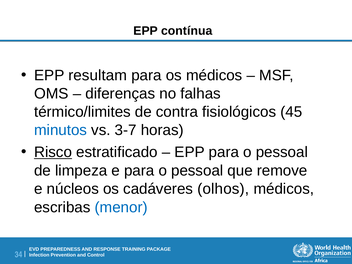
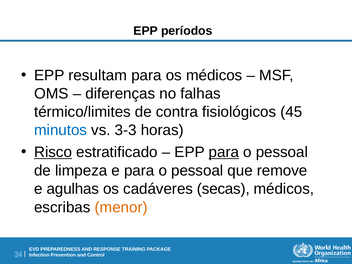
contínua: contínua -> períodos (187, 31)
3-7: 3-7 -> 3-3 (126, 130)
para underline: none -> present (224, 152)
núcleos: núcleos -> agulhas (73, 189)
olhos: olhos -> secas (223, 189)
menor colour: blue -> orange (121, 207)
